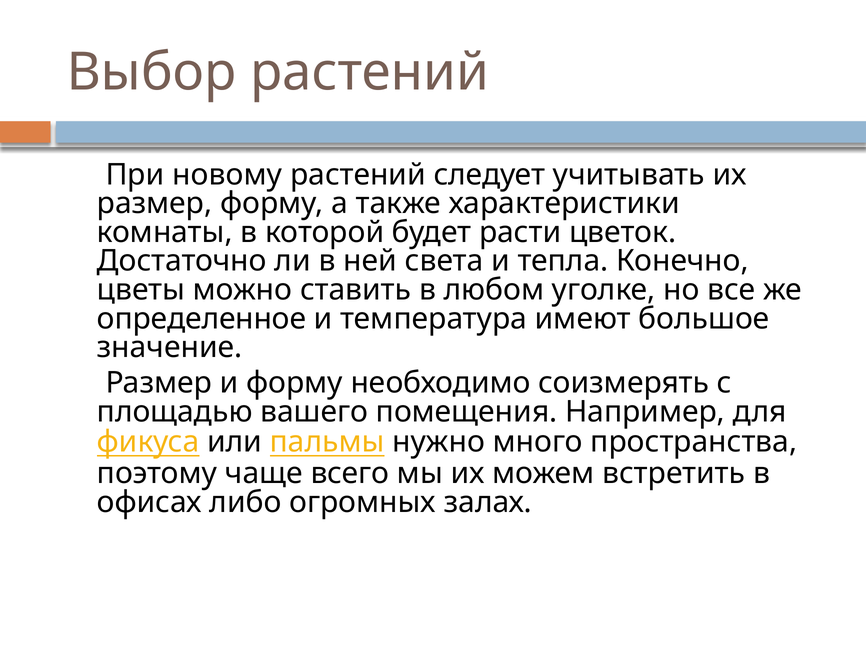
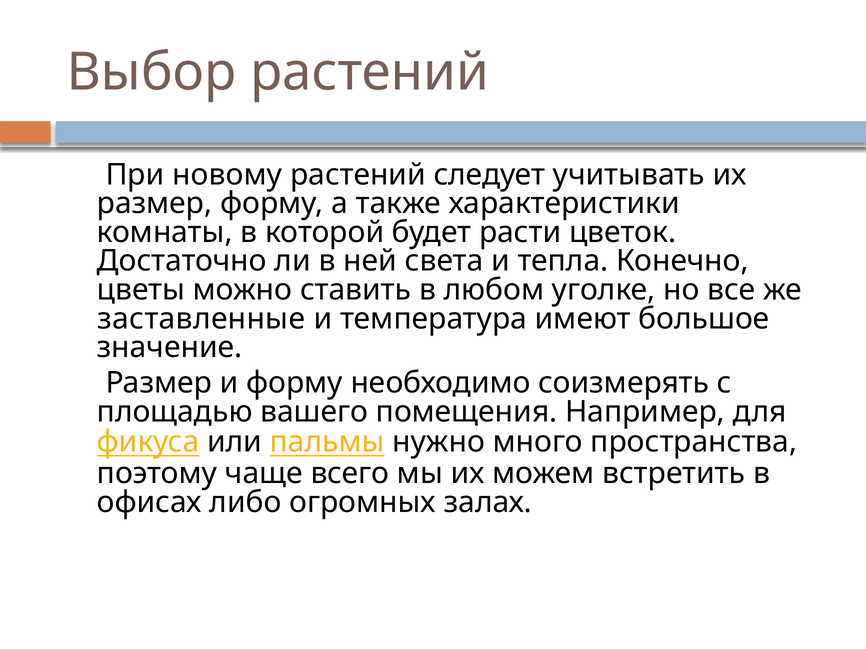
определенное: определенное -> заставленные (201, 319)
